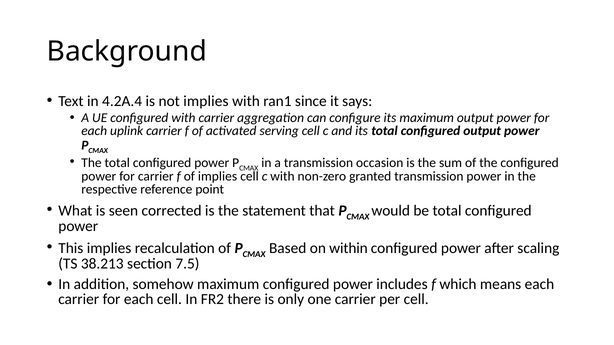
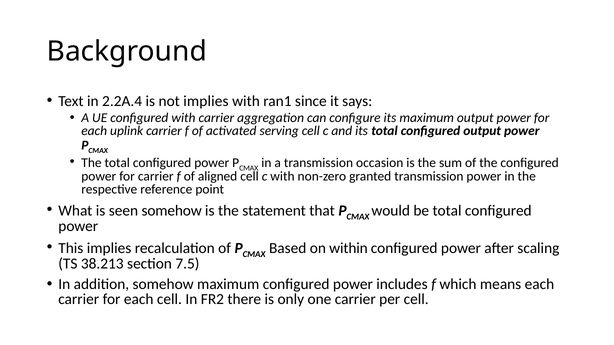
4.2A.4: 4.2A.4 -> 2.2A.4 (122, 101)
of implies: implies -> aligned (218, 177)
seen corrected: corrected -> somehow (172, 211)
